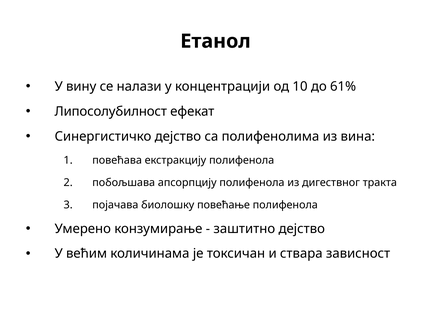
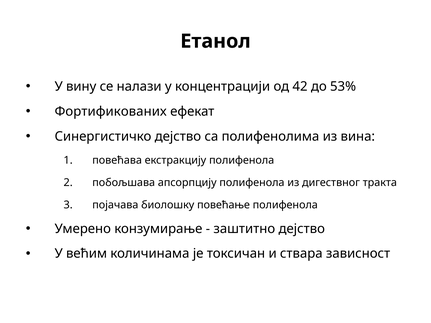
10: 10 -> 42 (300, 87)
61%: 61% -> 53% (343, 87)
Липосолубилност: Липосолубилност -> Фортификованих (111, 112)
